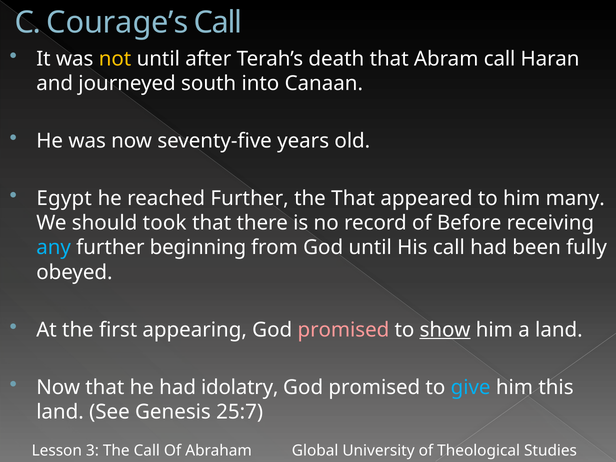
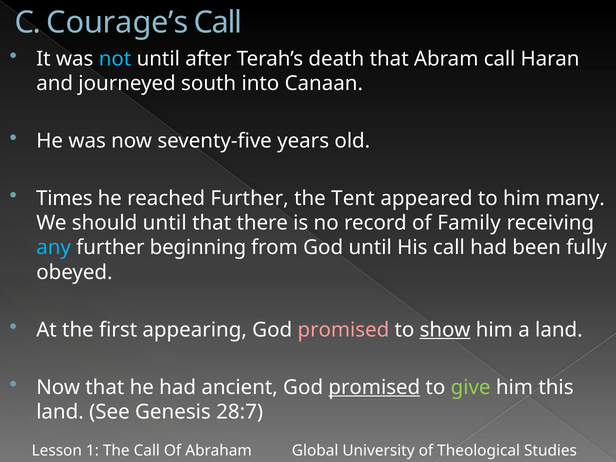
not colour: yellow -> light blue (115, 59)
Egypt: Egypt -> Times (64, 198)
the That: That -> Tent (353, 198)
should took: took -> until (165, 223)
Before: Before -> Family (469, 223)
idolatry: idolatry -> ancient (240, 387)
promised underline: none -> present (374, 387)
give colour: light blue -> light green (471, 387)
25:7: 25:7 -> 28:7 (240, 412)
3: 3 -> 1 (92, 451)
